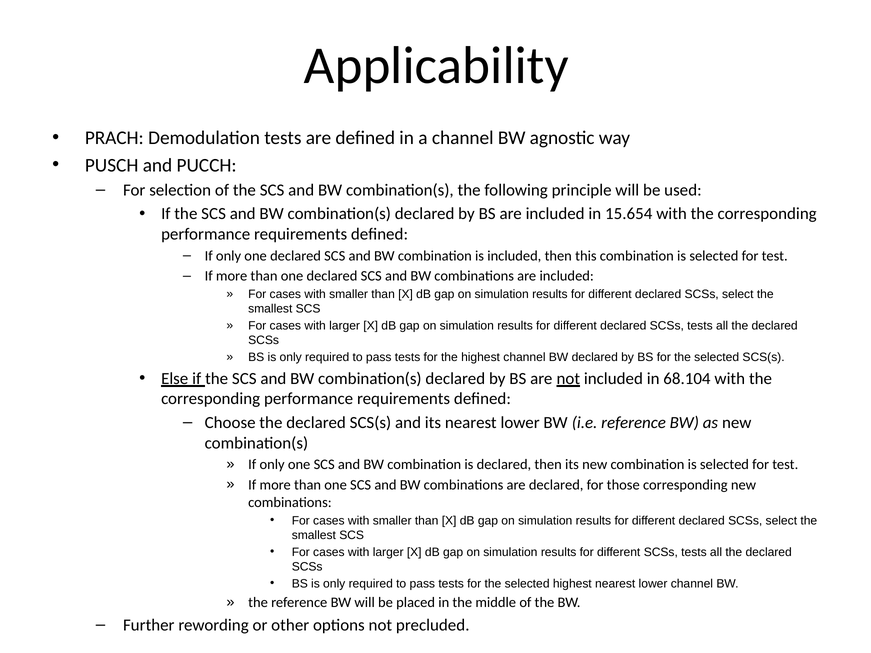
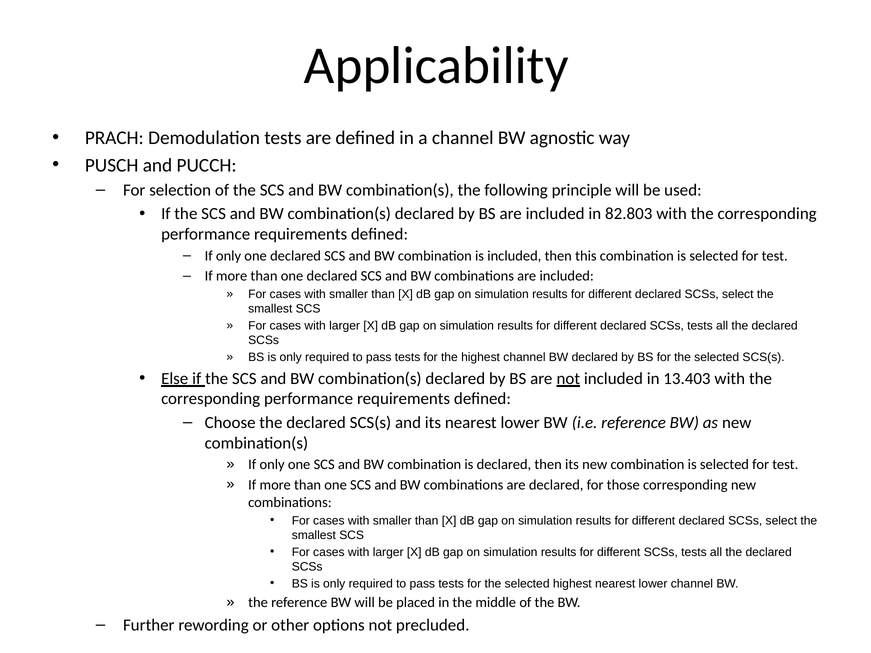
15.654: 15.654 -> 82.803 (629, 214)
68.104: 68.104 -> 13.403 (687, 379)
